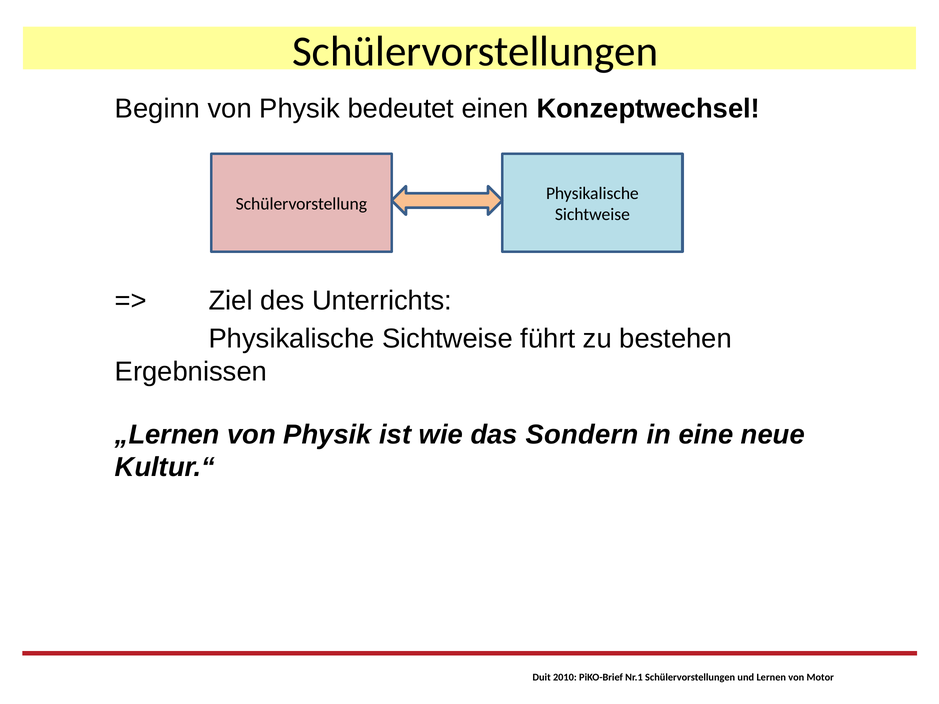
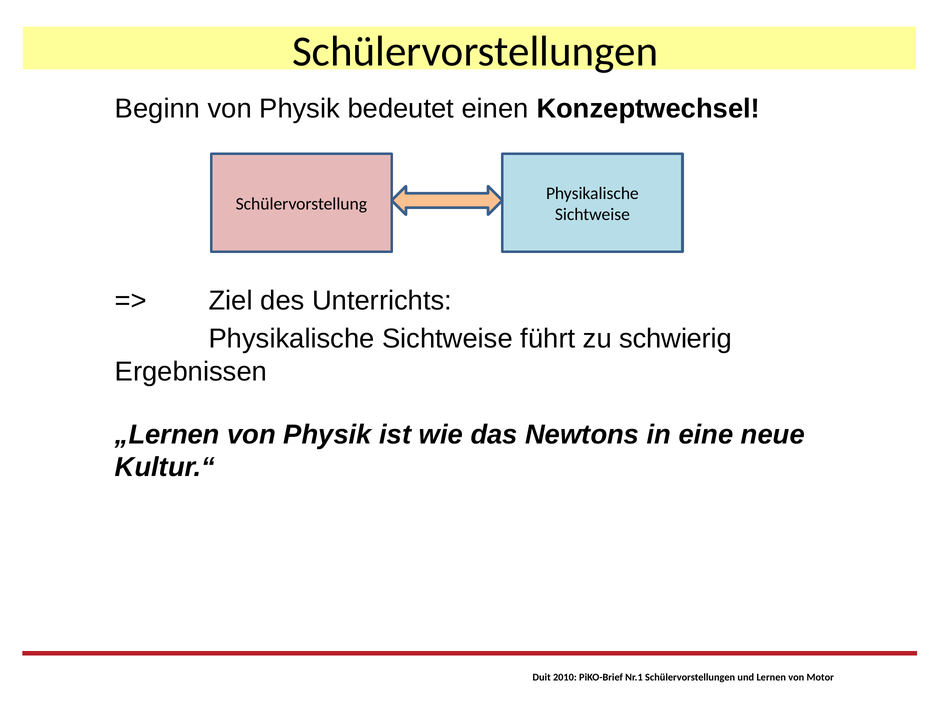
bestehen: bestehen -> schwierig (676, 339)
Sondern: Sondern -> Newtons (582, 435)
